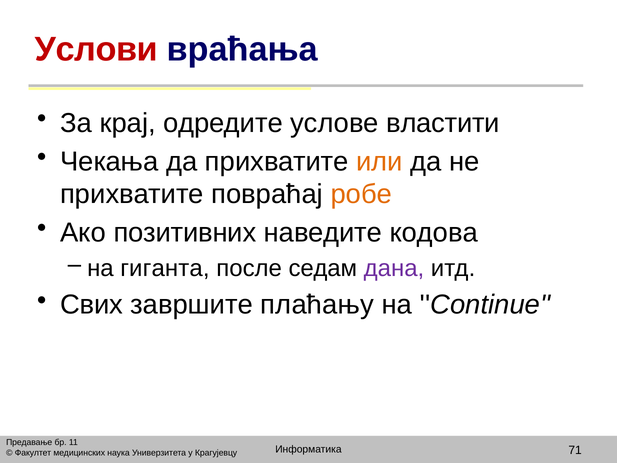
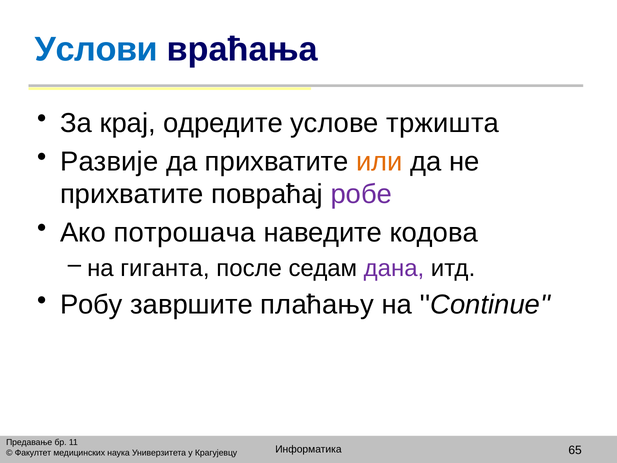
Услови colour: red -> blue (96, 49)
властити: властити -> тржишта (443, 123)
Чекања: Чекања -> Развије (109, 161)
робе colour: orange -> purple (361, 194)
позитивних: позитивних -> потрошача (185, 233)
Свих: Свих -> Робу (91, 305)
71: 71 -> 65 (575, 450)
